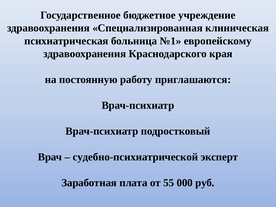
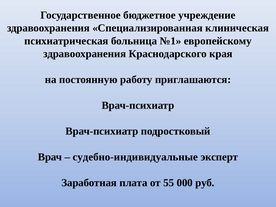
судебно-психиатрической: судебно-психиатрической -> судебно-индивидуальные (135, 157)
